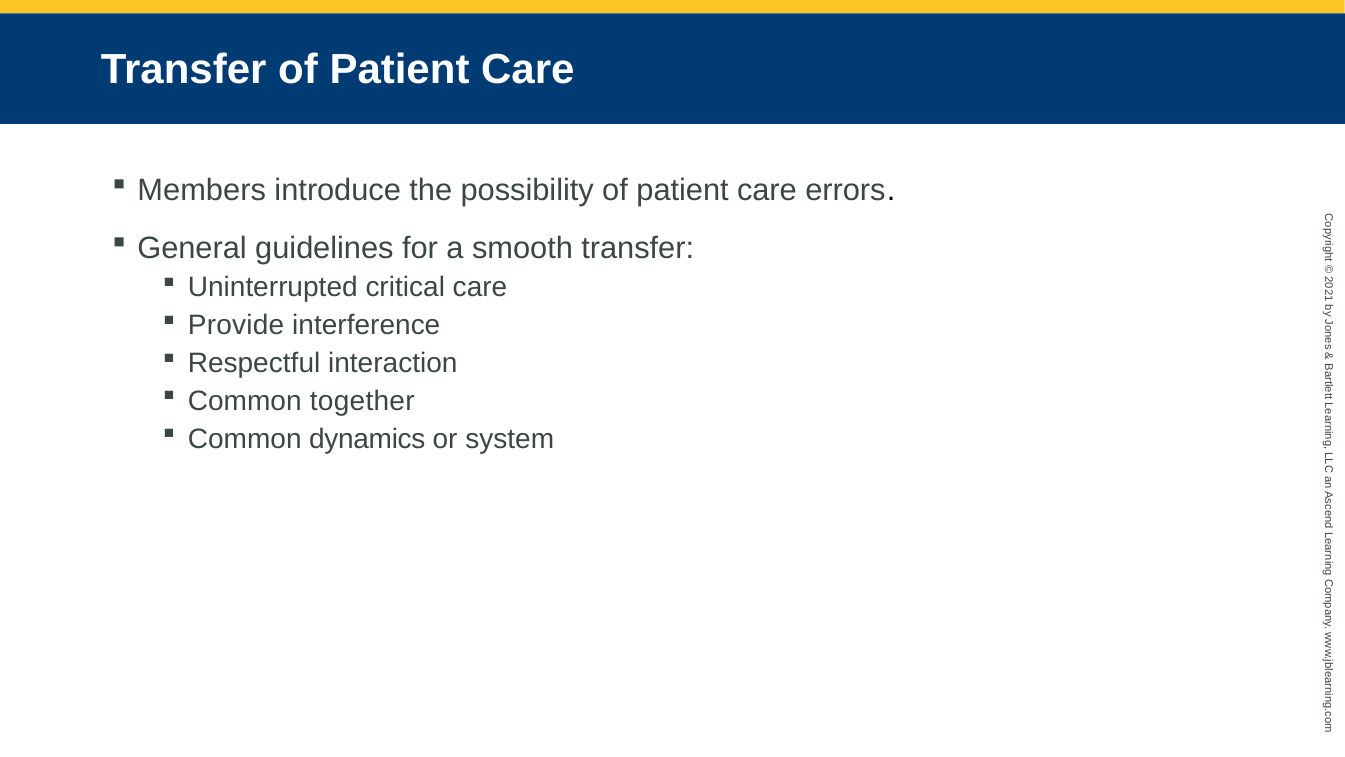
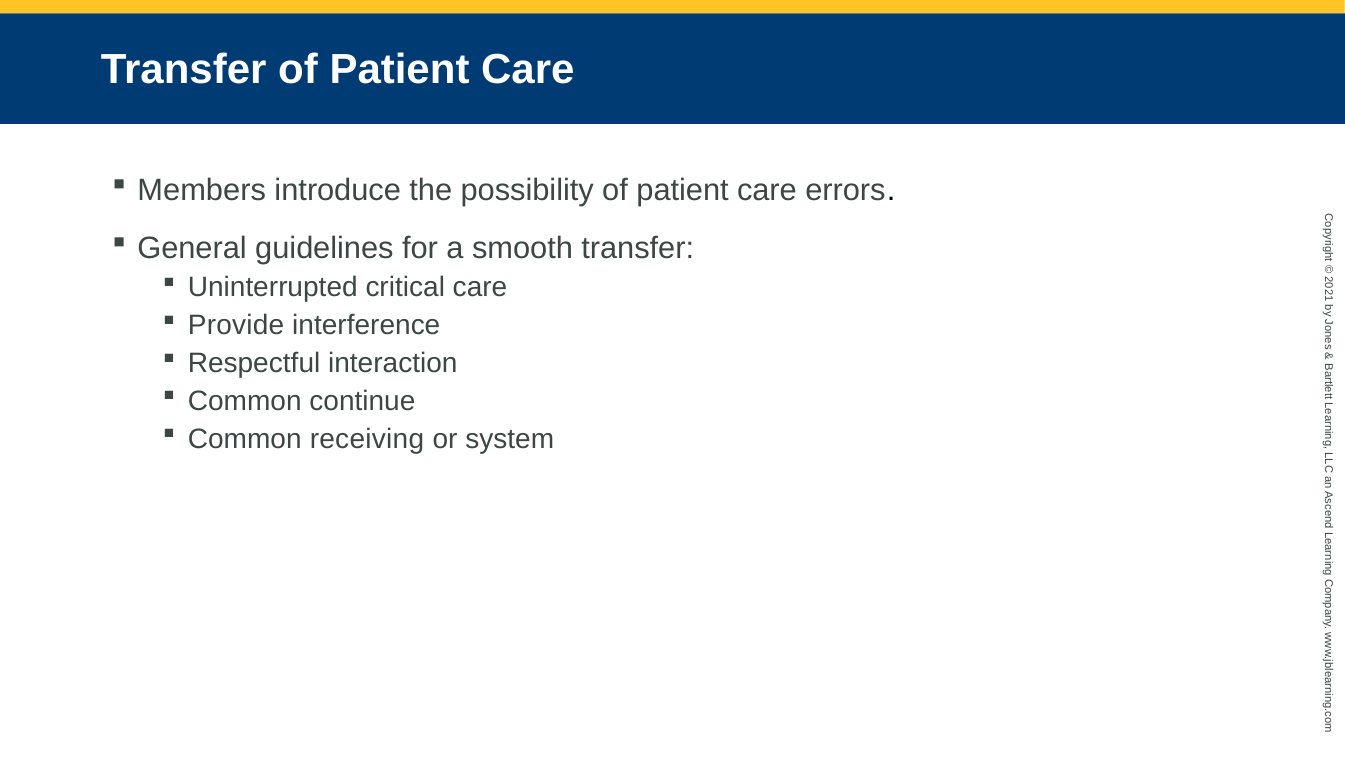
together: together -> continue (362, 401)
dynamics: dynamics -> receiving (367, 439)
